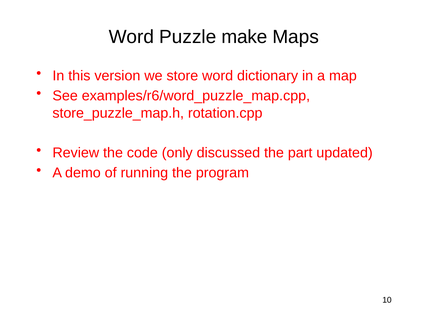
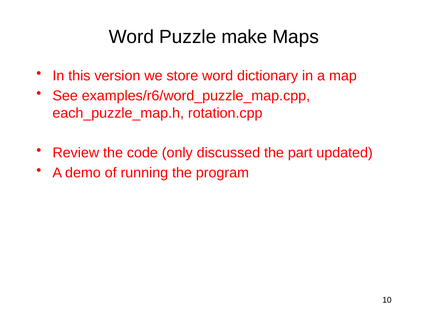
store_puzzle_map.h: store_puzzle_map.h -> each_puzzle_map.h (118, 113)
